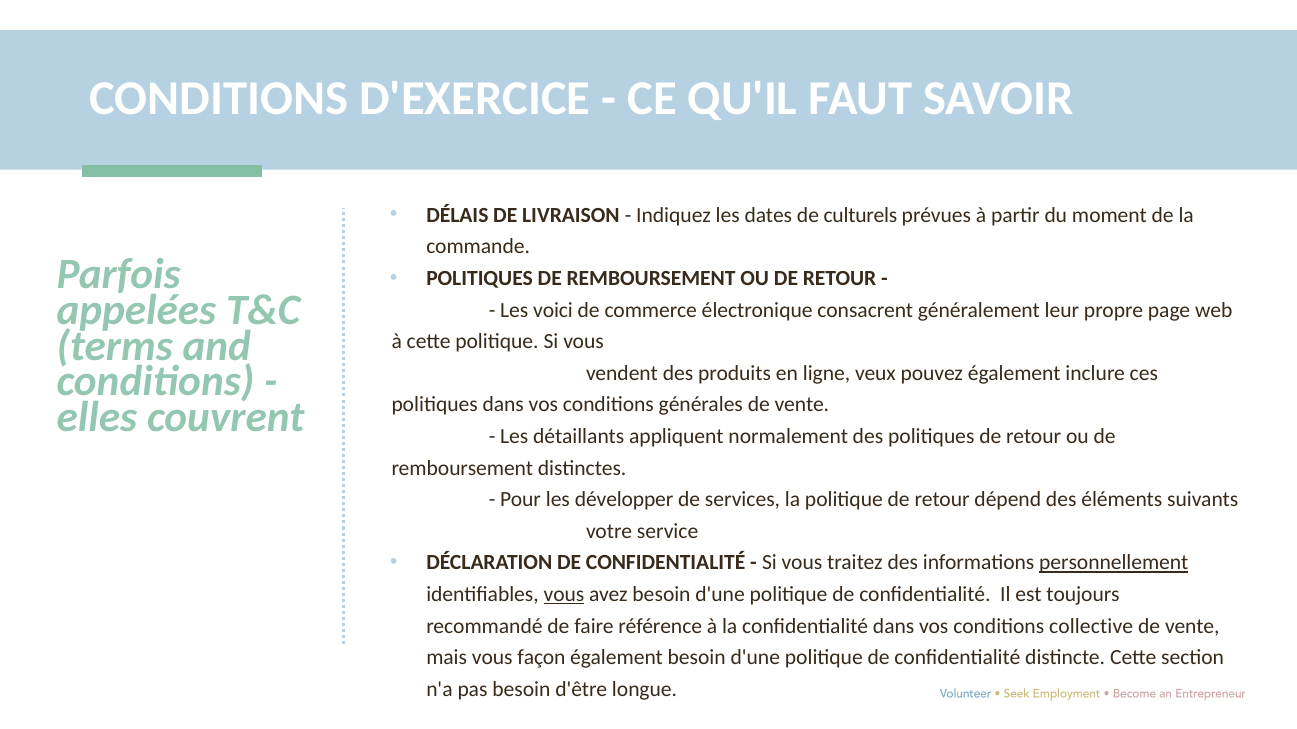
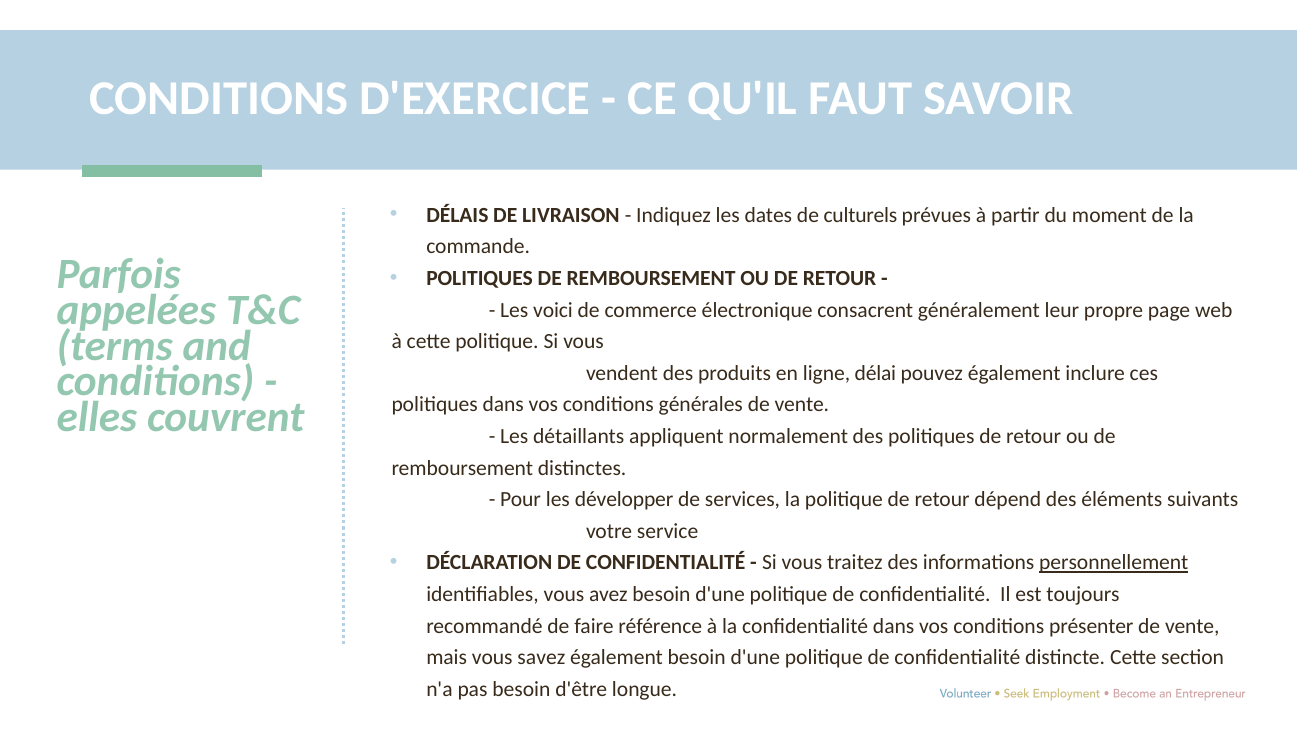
veux: veux -> délai (875, 373)
vous underline: present -> none (564, 595)
collective: collective -> présenter (1091, 627)
façon: façon -> savez (541, 658)
